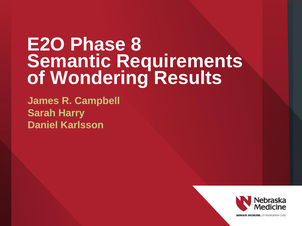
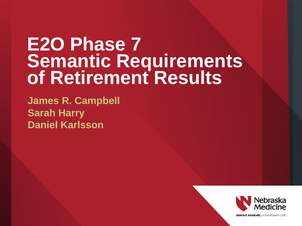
8: 8 -> 7 (136, 45)
Wondering: Wondering -> Retirement (99, 78)
